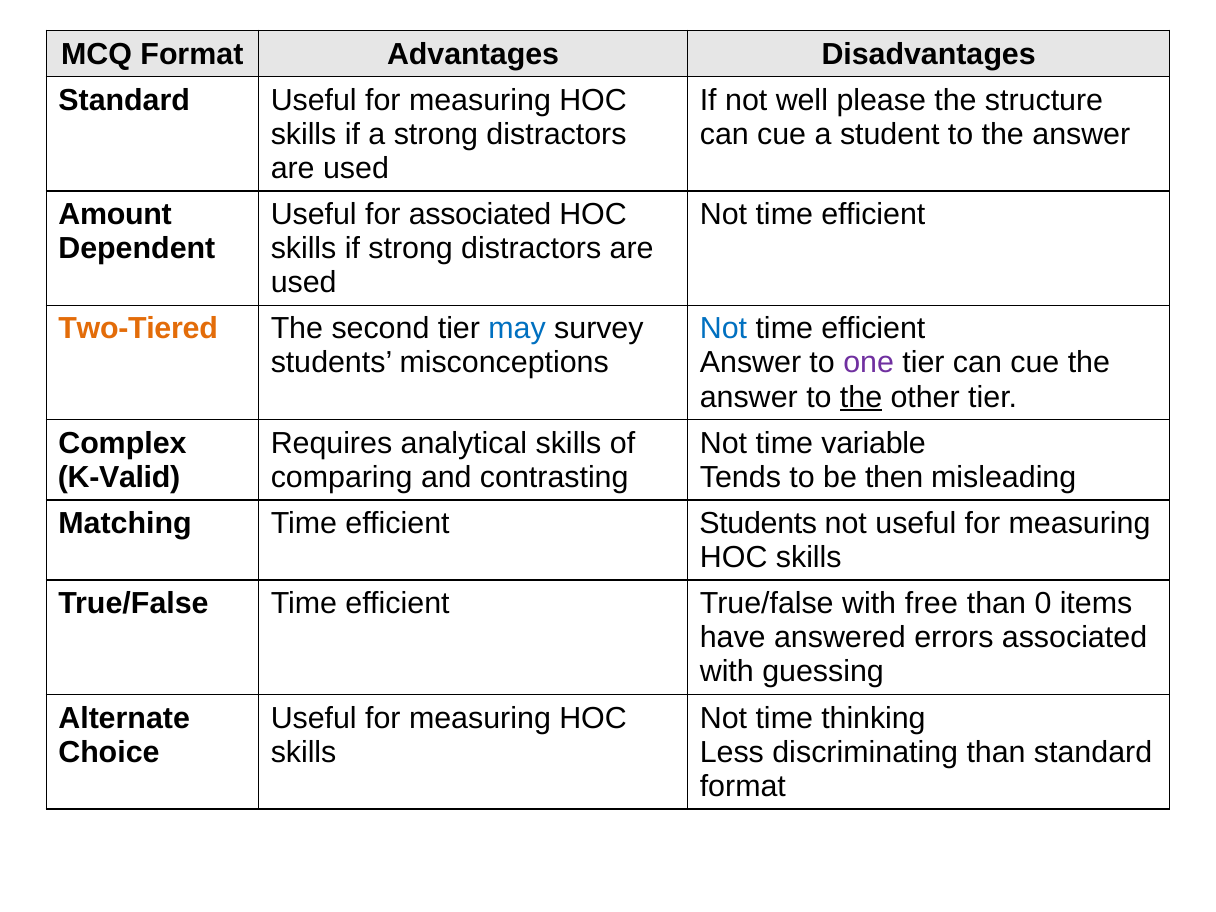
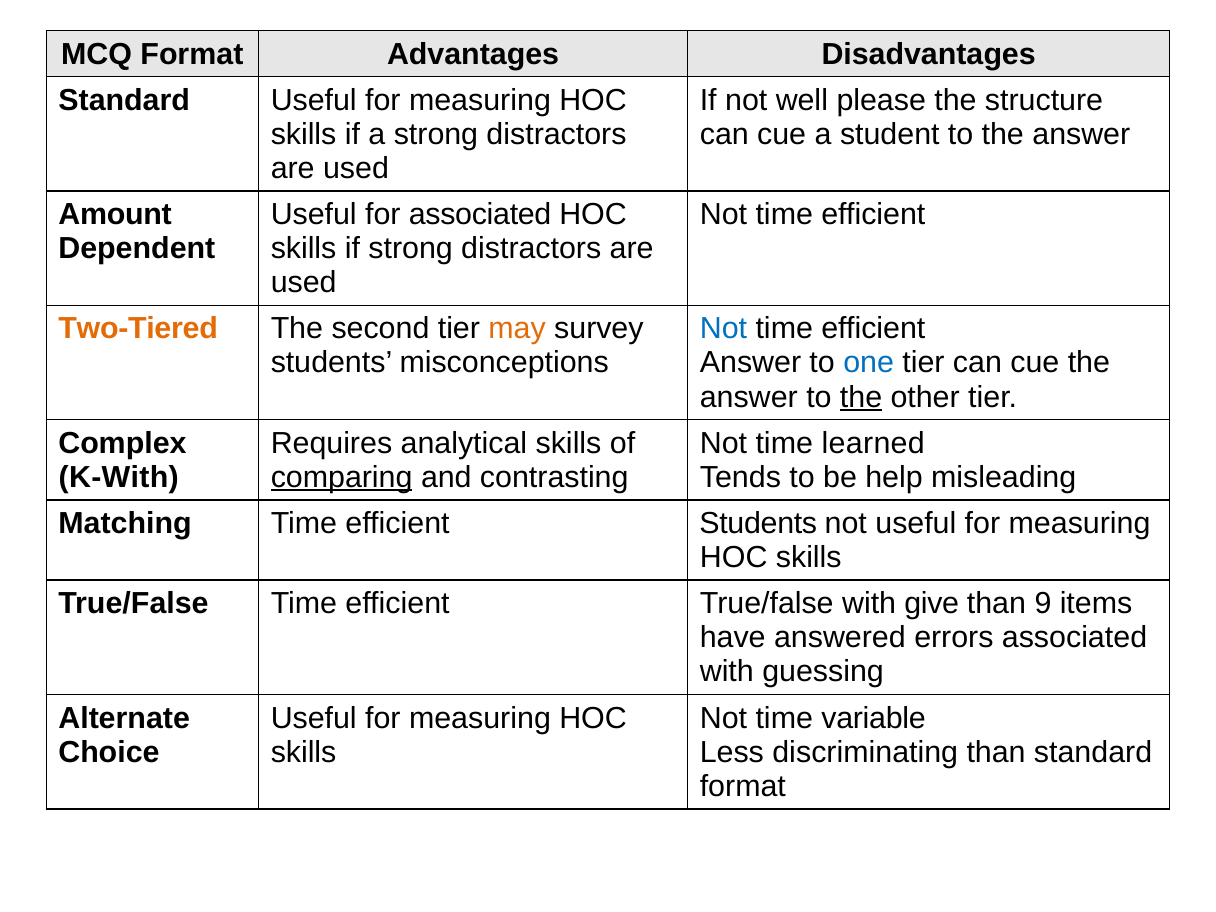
may colour: blue -> orange (517, 329)
one colour: purple -> blue (869, 363)
variable: variable -> learned (873, 443)
K-Valid: K-Valid -> K-With (119, 477)
comparing underline: none -> present (342, 477)
then: then -> help (894, 477)
free: free -> give (932, 604)
0: 0 -> 9 (1043, 604)
thinking: thinking -> variable (874, 718)
